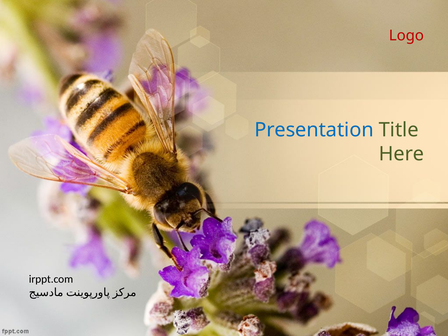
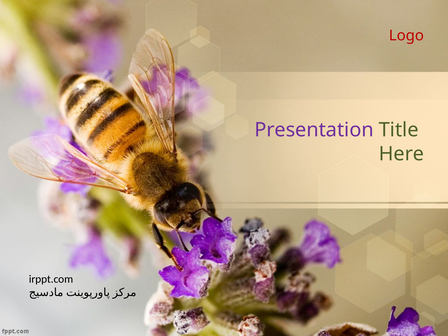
Presentation colour: blue -> purple (314, 130)
